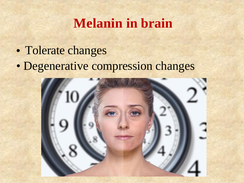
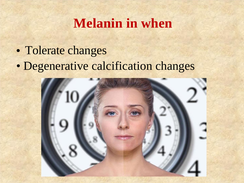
brain: brain -> when (157, 23)
compression: compression -> calcification (122, 66)
